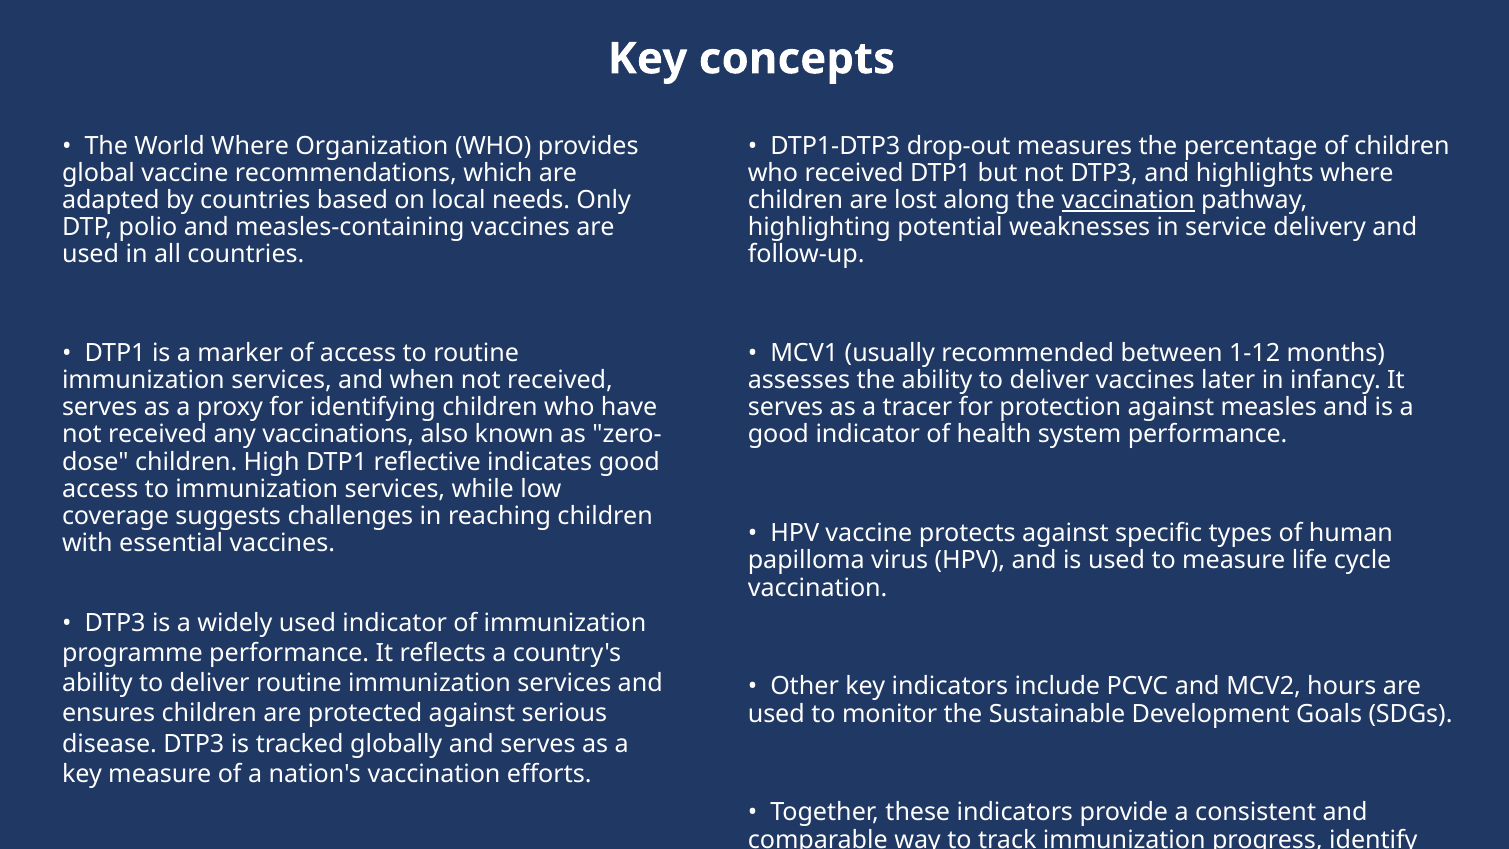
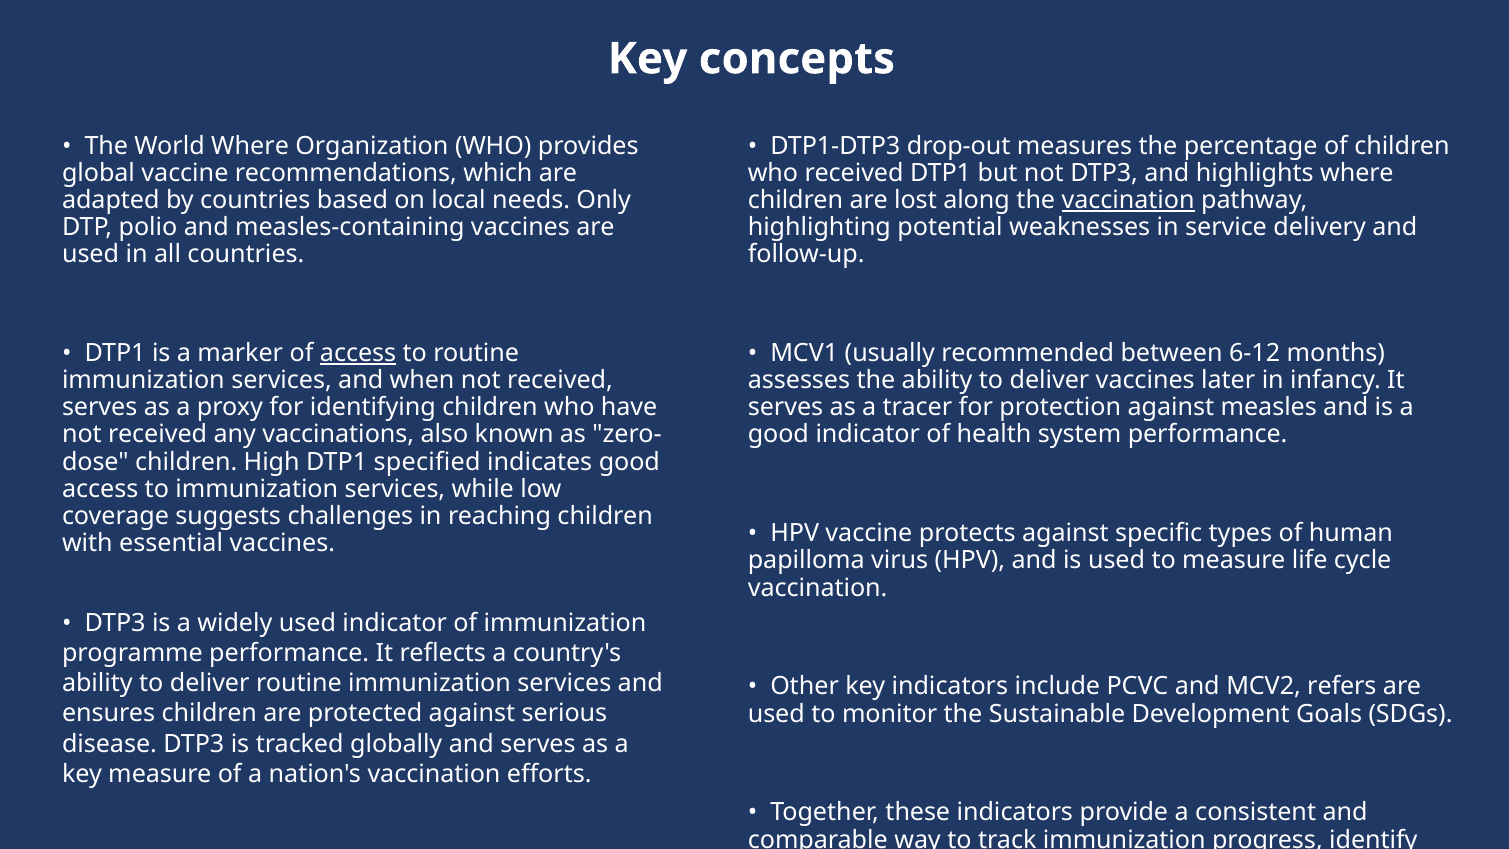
access underline: none -> present (358, 353)
1-12: 1-12 -> 6-12 (1255, 353)
reflective: reflective -> specified (427, 462)
hours: hours -> refers (1342, 686)
